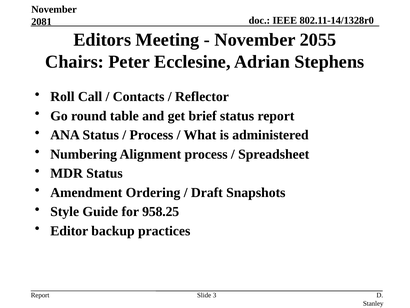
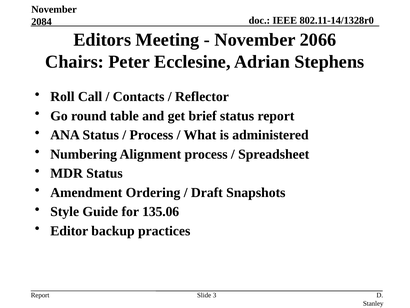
2081: 2081 -> 2084 (41, 22)
2055: 2055 -> 2066 (318, 40)
958.25: 958.25 -> 135.06 (161, 211)
